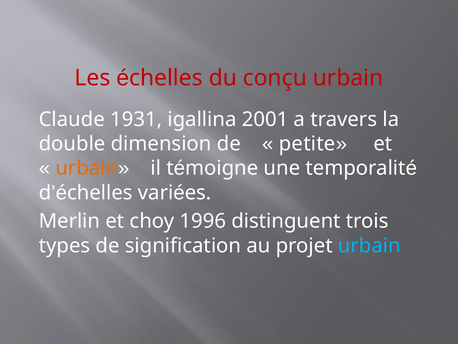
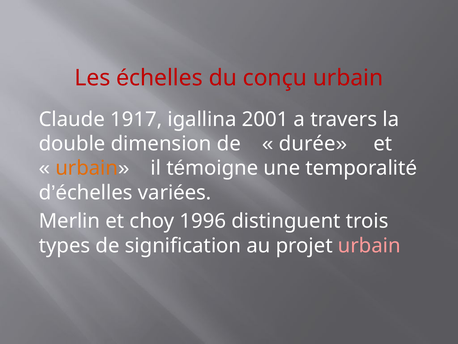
1931: 1931 -> 1917 (136, 119)
petite: petite -> durée (307, 144)
urbain colour: light blue -> pink (369, 245)
